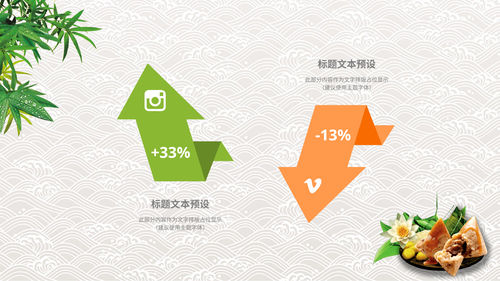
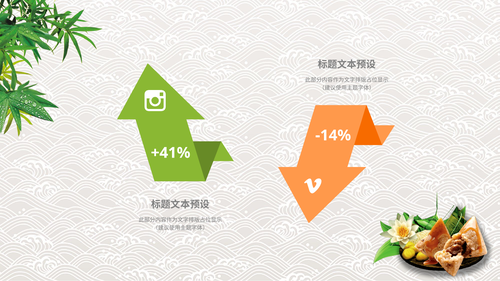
-13%: -13% -> -14% (333, 136)
+33%: +33% -> +41% (171, 153)
